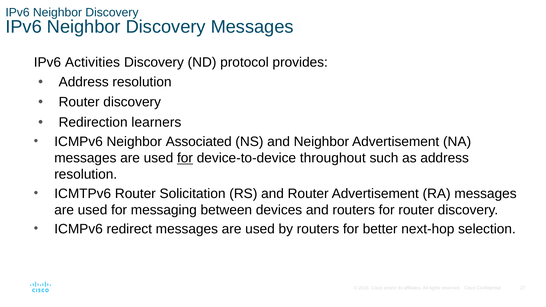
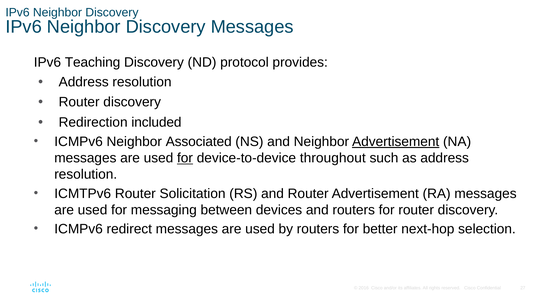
Activities: Activities -> Teaching (93, 62)
learners: learners -> included (156, 122)
Advertisement underline: none -> present (396, 142)
